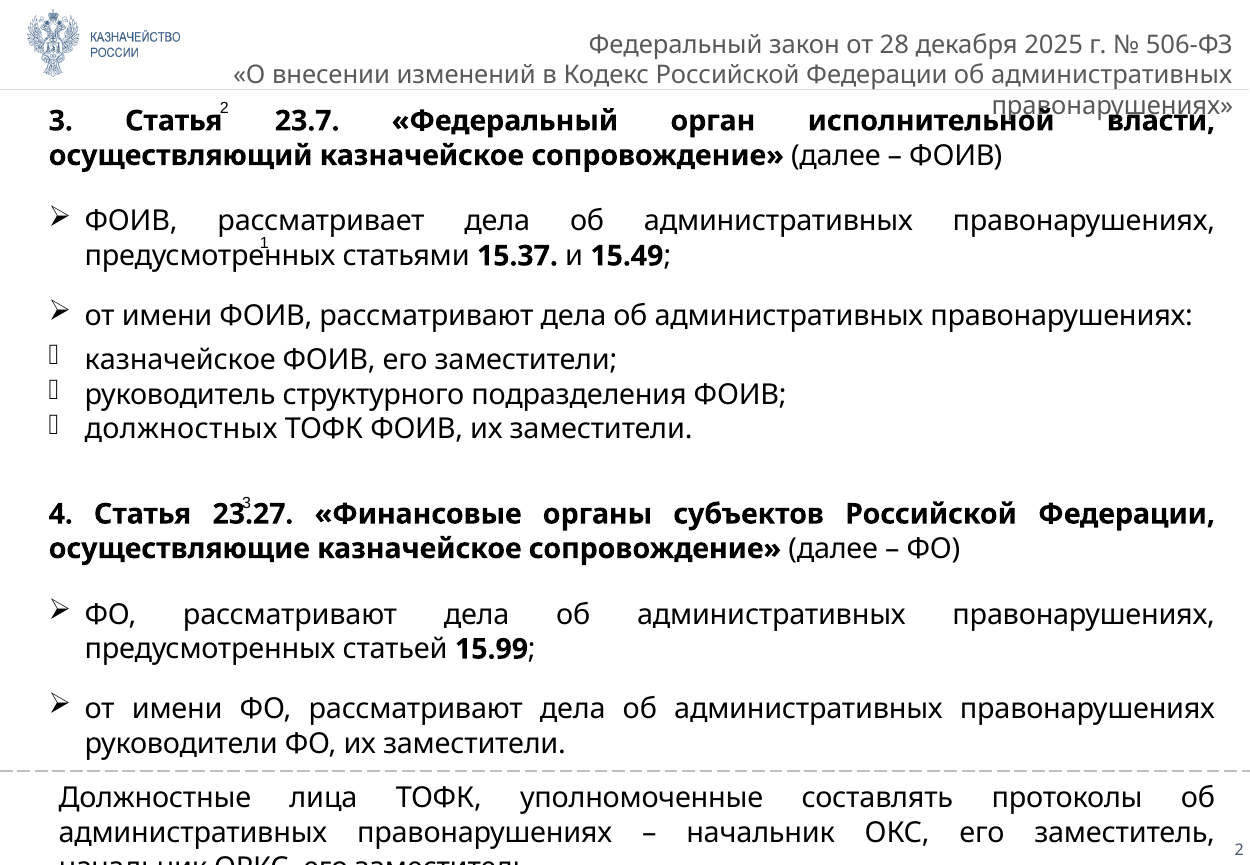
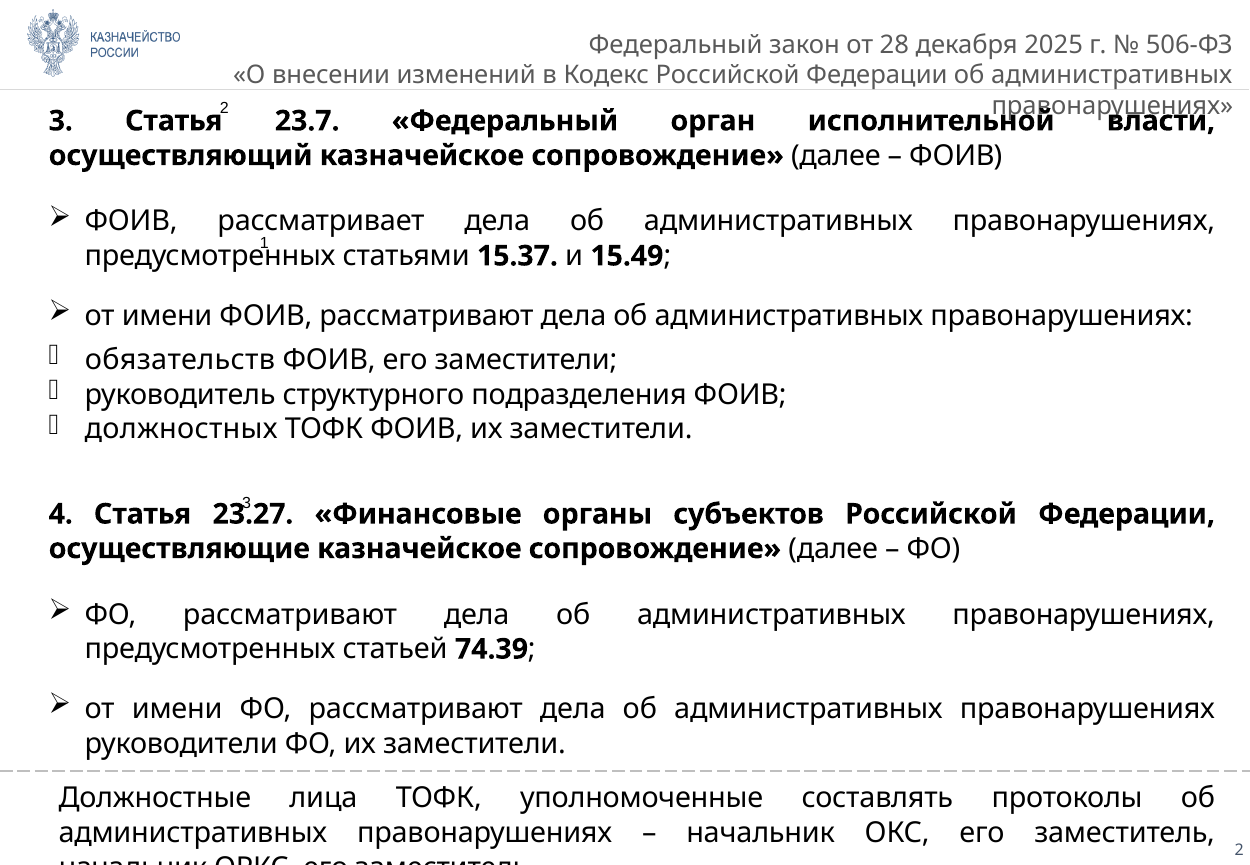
казначейское: казначейское -> обязательств (180, 360)
15.99: 15.99 -> 74.39 (491, 649)
